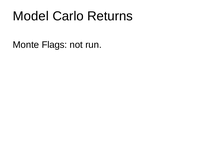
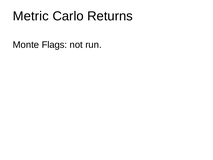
Model: Model -> Metric (31, 16)
